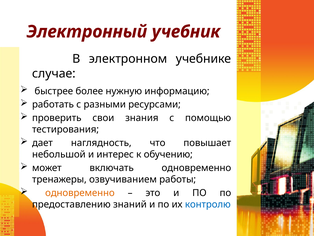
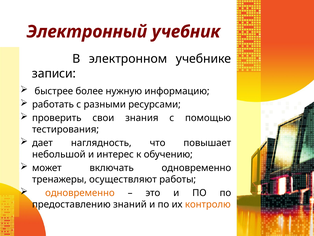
случае: случае -> записи (54, 73)
озвучиванием: озвучиванием -> осуществляют (123, 179)
контролю colour: blue -> orange (208, 204)
